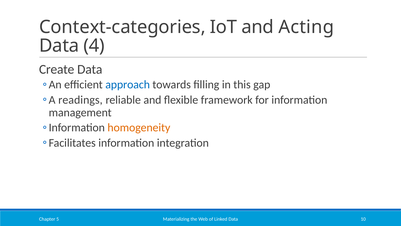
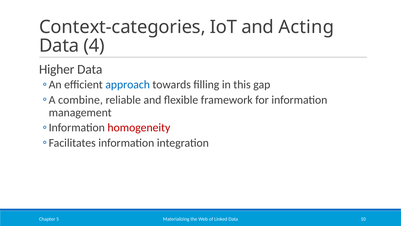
Create: Create -> Higher (57, 69)
readings: readings -> combine (80, 100)
homogeneity colour: orange -> red (139, 128)
